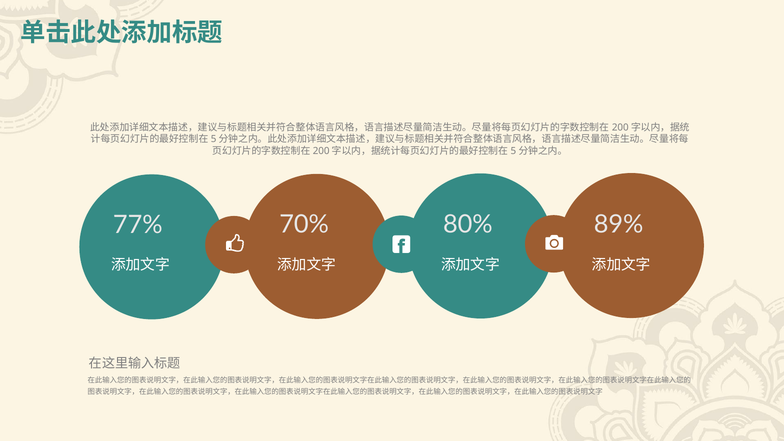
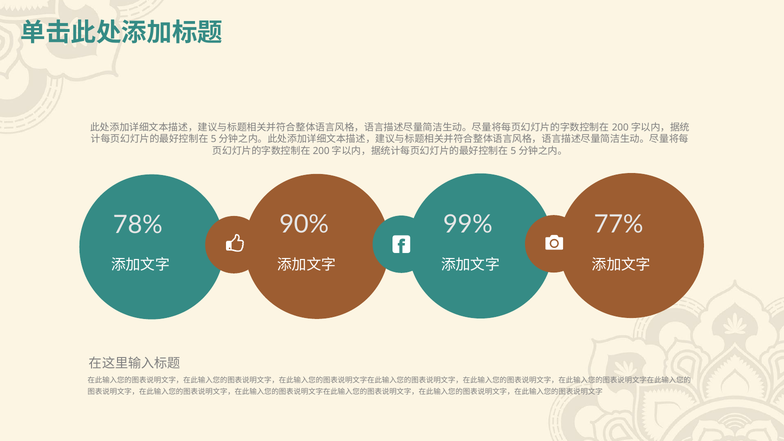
70%: 70% -> 90% (304, 225)
80%: 80% -> 99% (468, 225)
89%: 89% -> 77% (619, 225)
77%: 77% -> 78% (138, 225)
